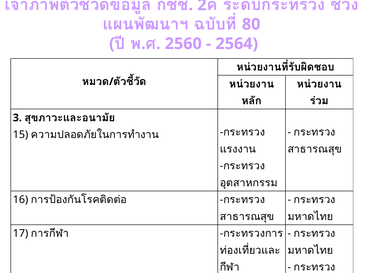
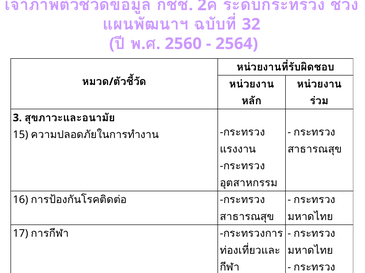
80: 80 -> 32 (251, 24)
